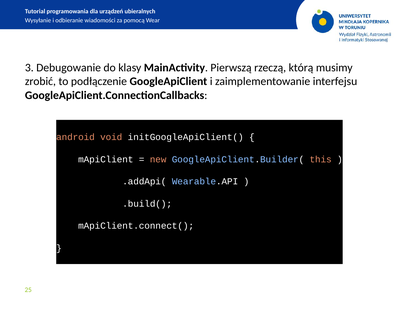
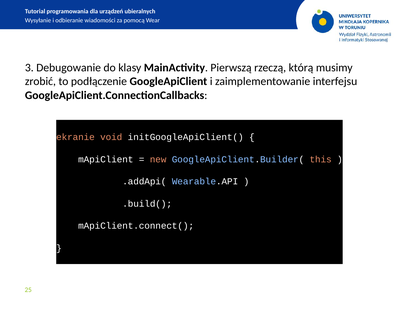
android: android -> ekranie (75, 137)
